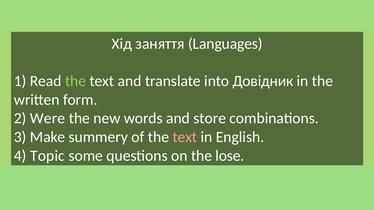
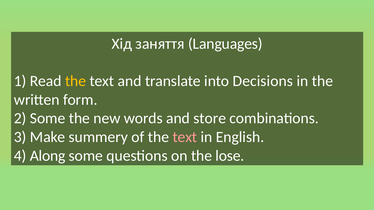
the colour: light green -> yellow (76, 81)
Довідник: Довідник -> Decisions (263, 81)
2 Were: Were -> Some (48, 119)
Topic: Topic -> Along (48, 156)
